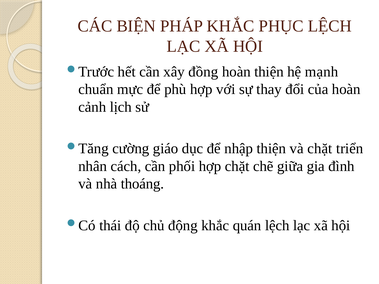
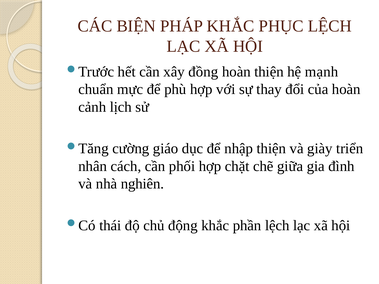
và chặt: chặt -> giày (320, 149)
thoáng: thoáng -> nghiên (142, 184)
quán: quán -> phần (247, 226)
